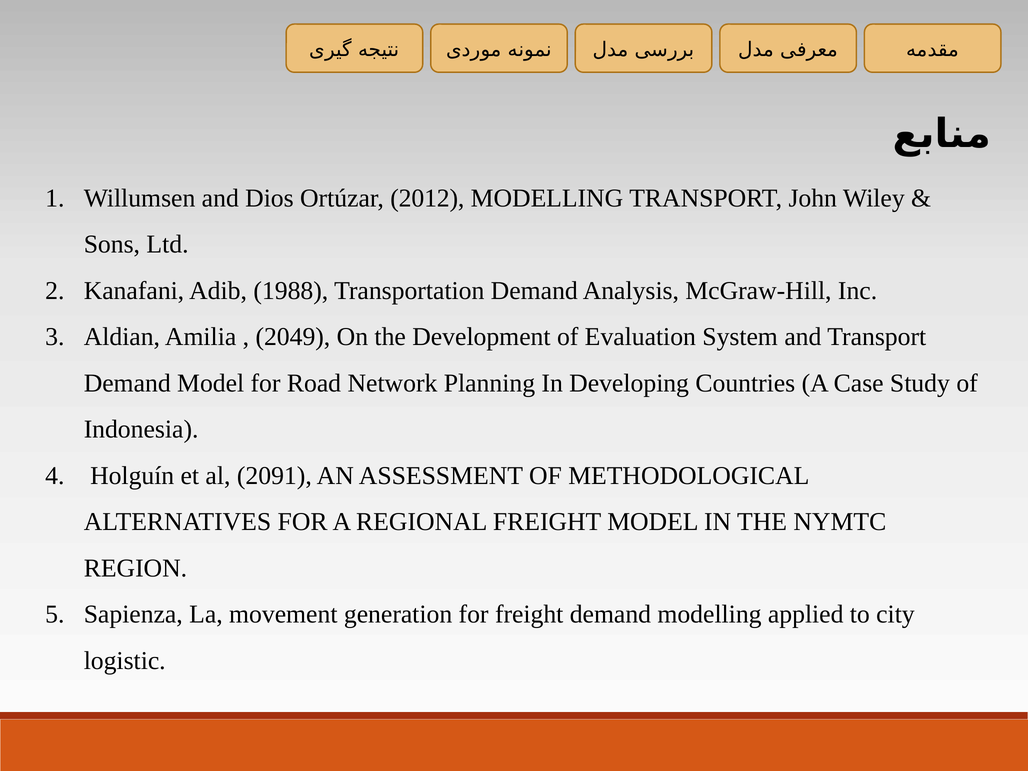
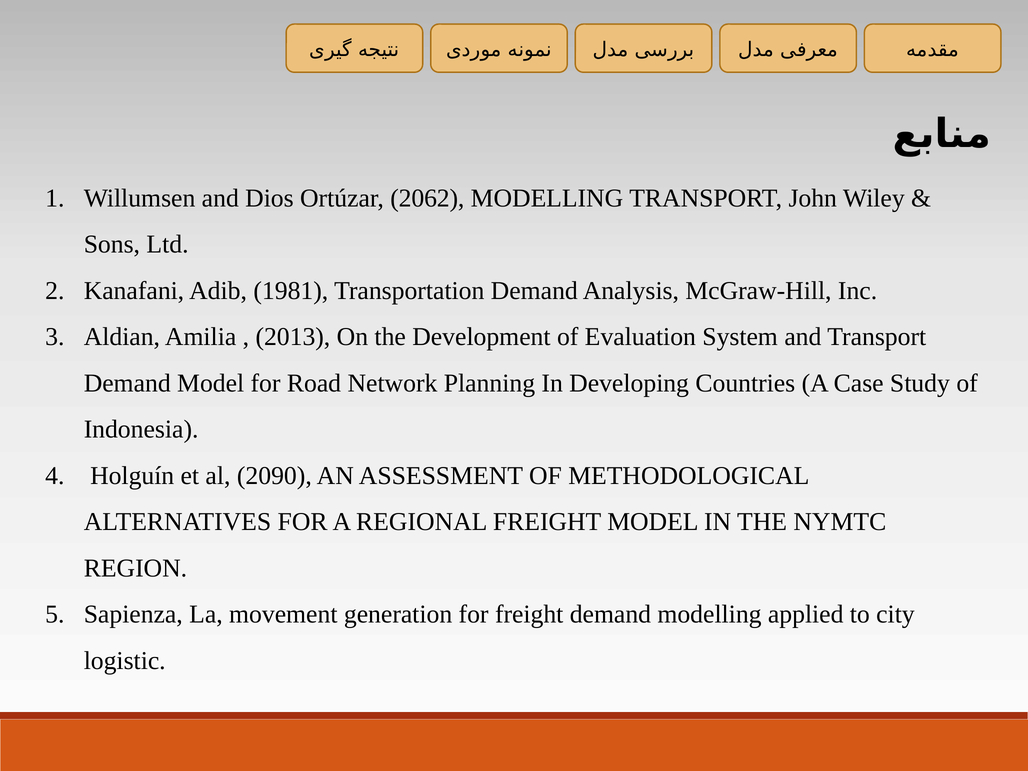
2012: 2012 -> 2062 (427, 198)
1988: 1988 -> 1981 (291, 291)
2049: 2049 -> 2013 (293, 337)
2091: 2091 -> 2090 (274, 476)
